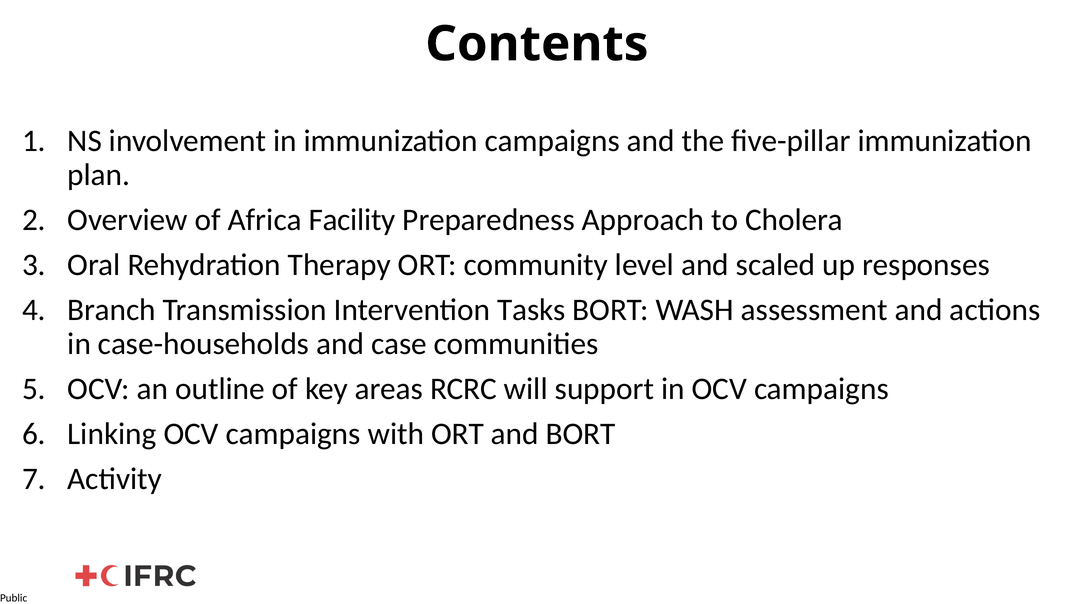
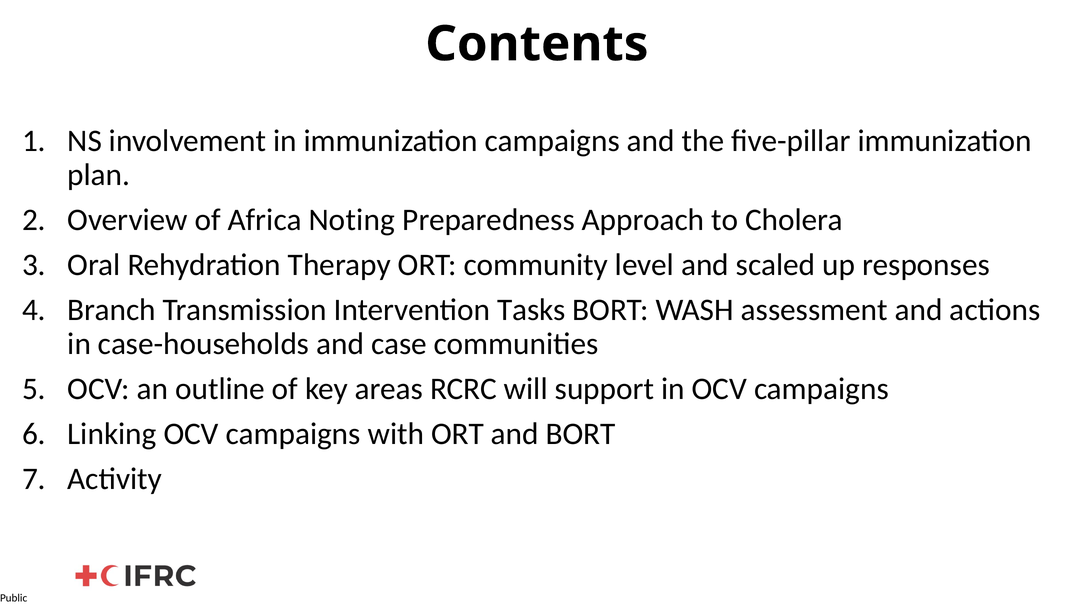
Facility: Facility -> Noting (352, 220)
